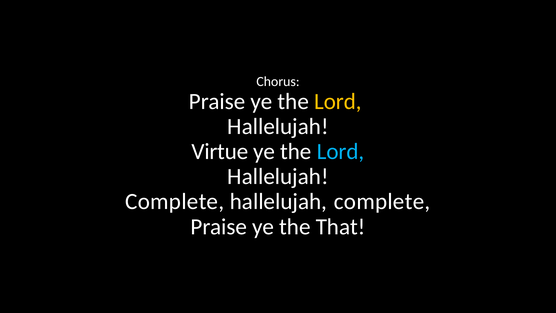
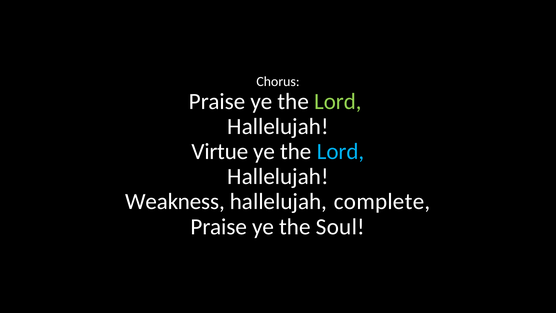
Lord colour: yellow -> light green (338, 101)
Complete: Complete -> Weakness (175, 201)
That: That -> Soul (340, 227)
